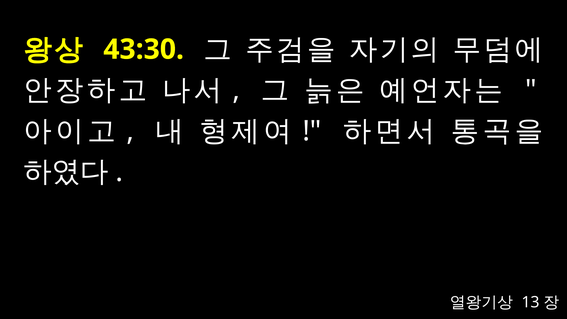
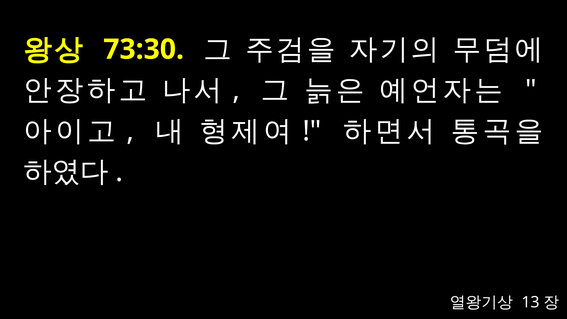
43:30: 43:30 -> 73:30 (144, 49)
